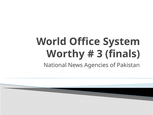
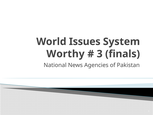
Office: Office -> Issues (85, 42)
